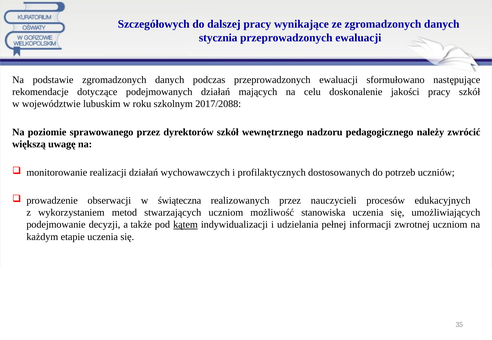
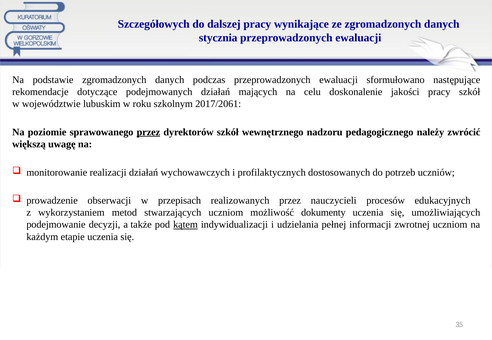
2017/2088: 2017/2088 -> 2017/2061 (218, 104)
przez underline: none -> present (148, 132)
świąteczna: świąteczna -> przepisach (180, 201)
stanowiska: stanowiska -> dokumenty (323, 213)
